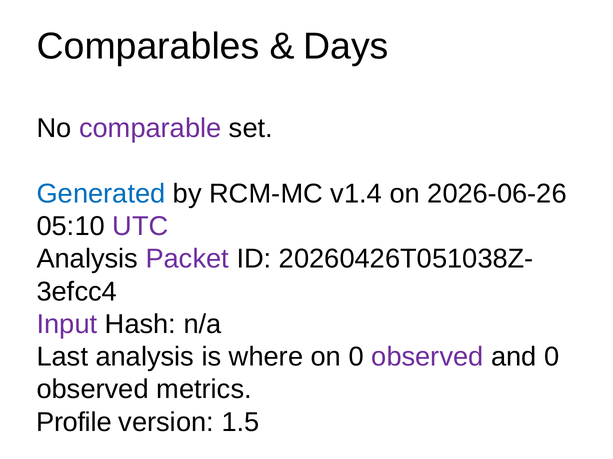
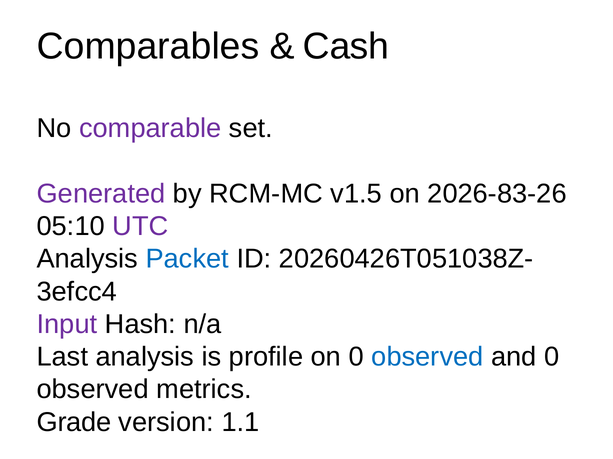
Days: Days -> Cash (346, 47)
Generated colour: blue -> purple (101, 194)
v1.4: v1.4 -> v1.5 (356, 194)
2026-06-26: 2026-06-26 -> 2026-83-26 (497, 194)
Packet colour: purple -> blue (187, 259)
where: where -> profile (266, 357)
observed colour: purple -> blue (427, 357)
Profile: Profile -> Grade (74, 423)
1.5: 1.5 -> 1.1 (240, 423)
